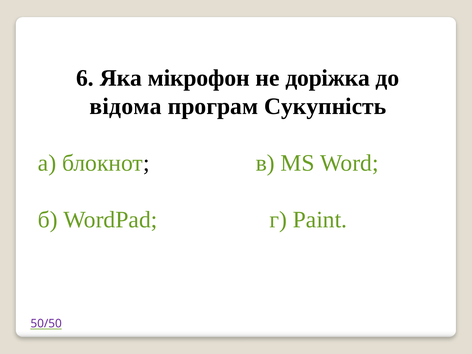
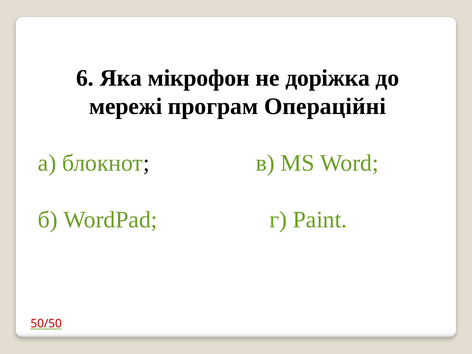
відома: відома -> мережі (126, 106)
Сукупність: Сукупність -> Операційні (325, 106)
50/50 colour: purple -> red (46, 324)
